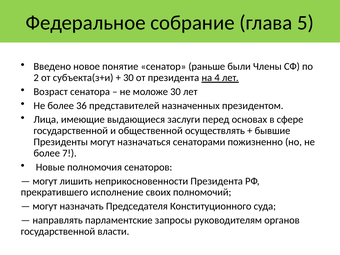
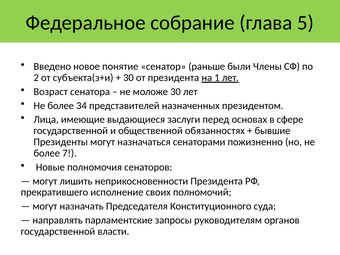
4: 4 -> 1 (217, 78)
36: 36 -> 34 (81, 106)
осуществлять: осуществлять -> обязанностях (215, 131)
